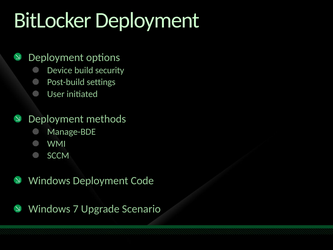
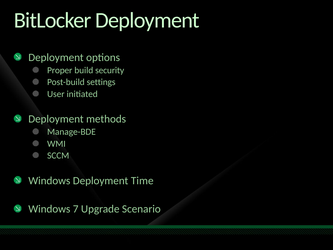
Device: Device -> Proper (60, 70)
Code: Code -> Time (142, 180)
